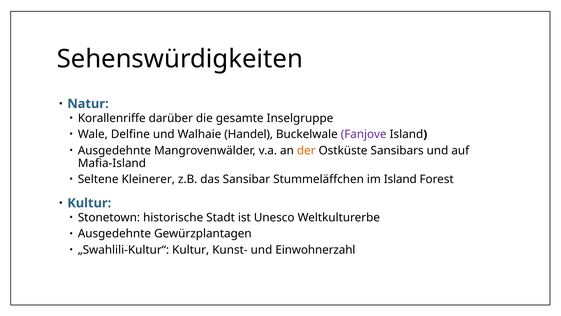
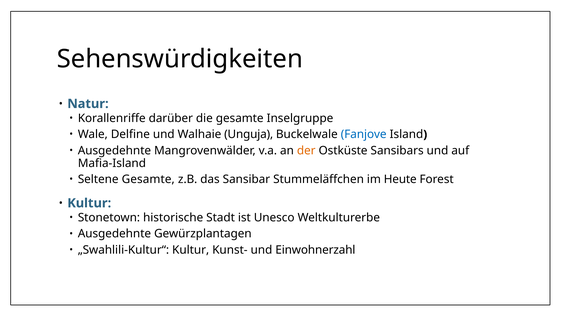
Handel: Handel -> Unguja (249, 134)
Fanjove colour: purple -> blue (364, 134)
Seltene Kleinerer: Kleinerer -> Gesamte (148, 179)
im Island: Island -> Heute (400, 179)
